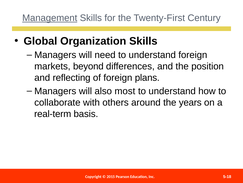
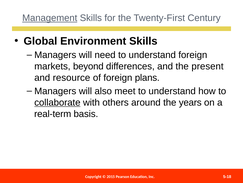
Organization: Organization -> Environment (93, 41)
position: position -> present (208, 66)
reflecting: reflecting -> resource (71, 78)
most: most -> meet (125, 91)
collaborate underline: none -> present (57, 102)
